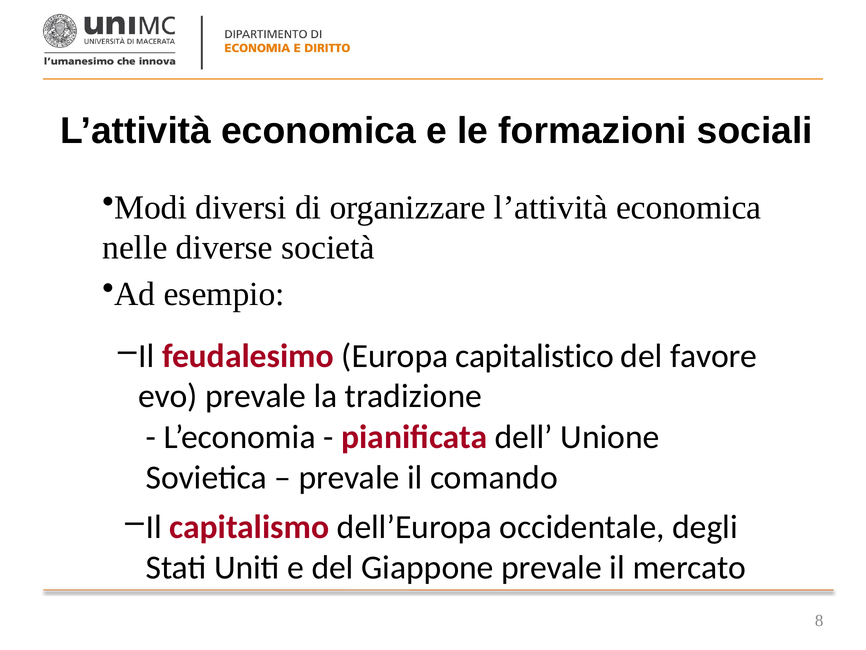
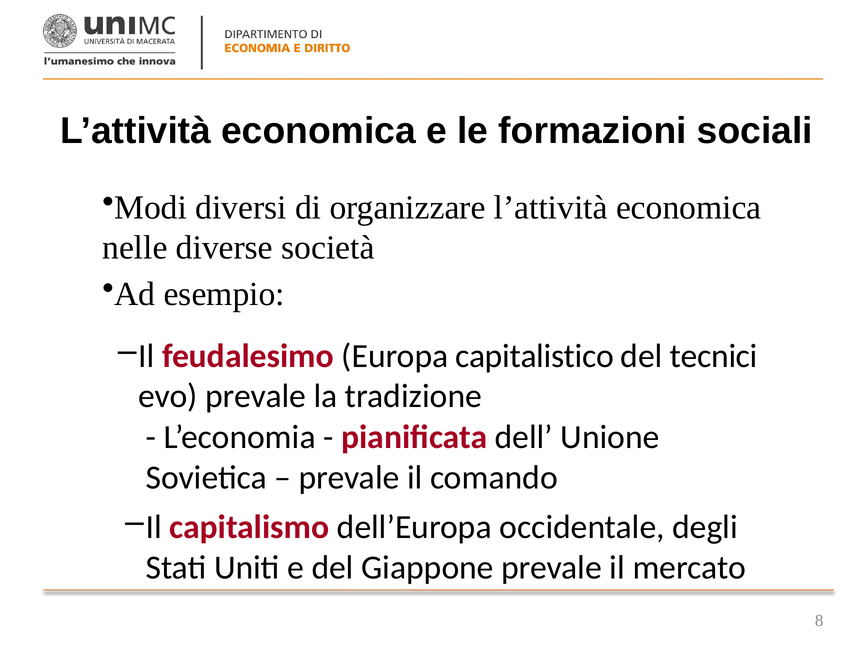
favore: favore -> tecnici (714, 356)
